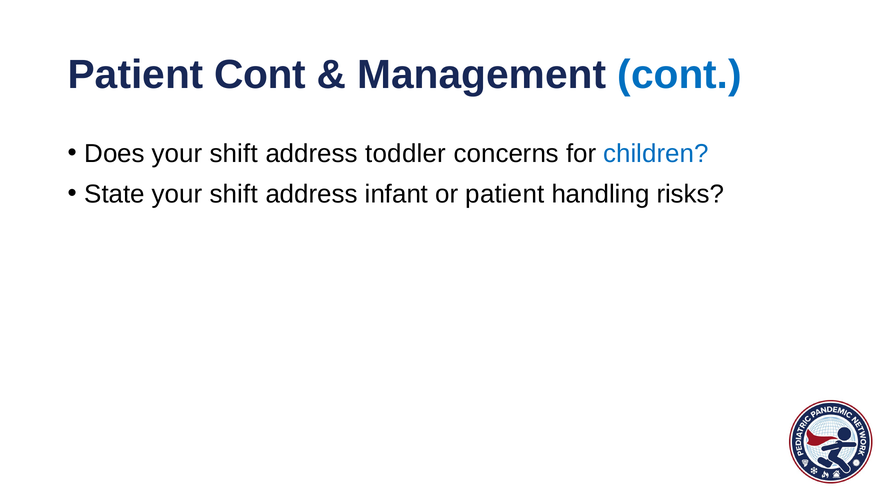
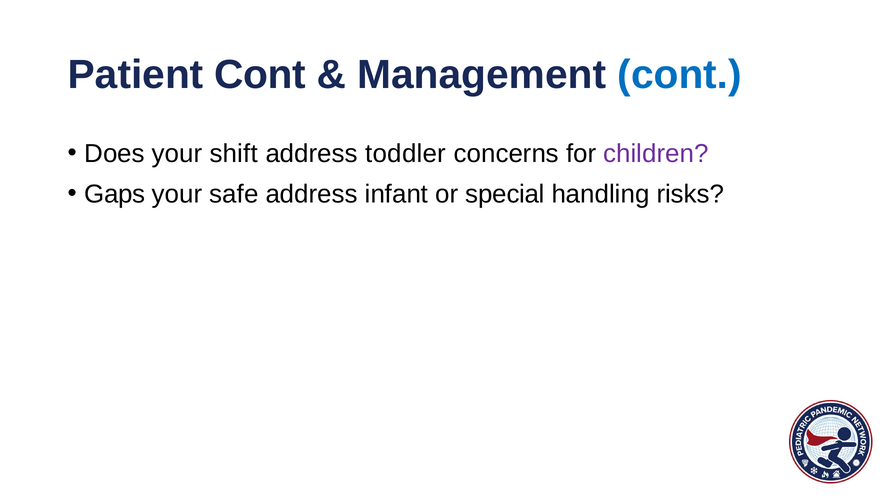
children colour: blue -> purple (656, 154)
State: State -> Gaps (115, 194)
shift: shift -> safe (234, 194)
or patient: patient -> special (505, 194)
